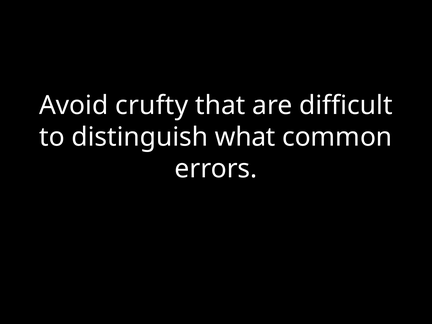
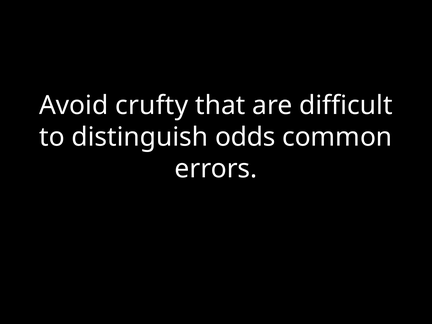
what: what -> odds (245, 137)
